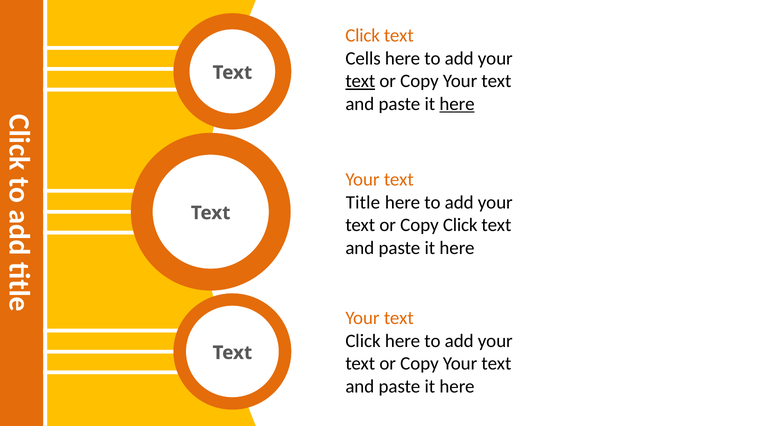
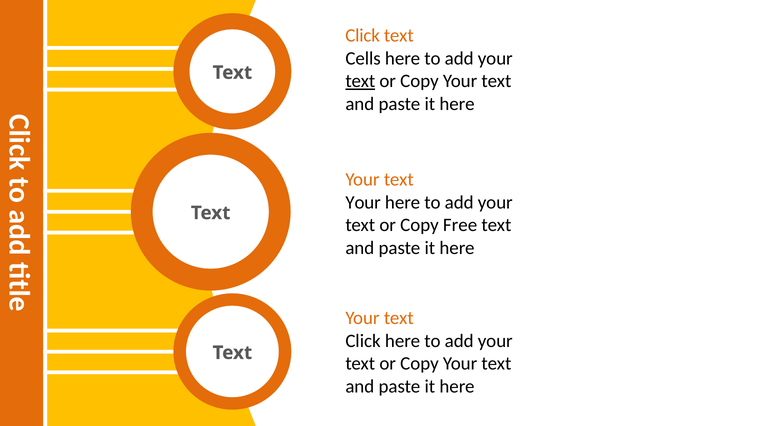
here underline: present -> none (457, 104)
Title: Title -> Your (363, 202)
Copy Click: Click -> Free (460, 225)
